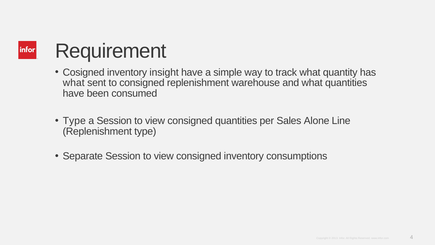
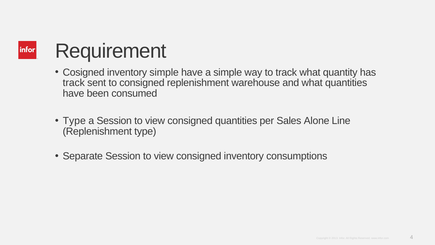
inventory insight: insight -> simple (164, 72)
what: what -> track (74, 83)
